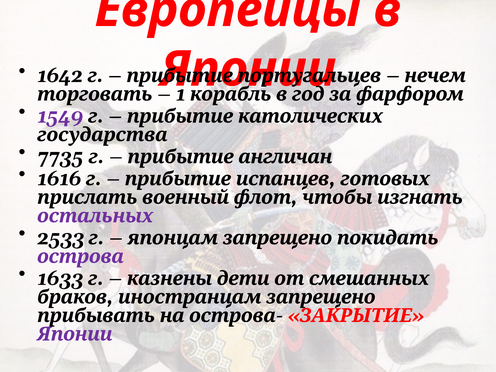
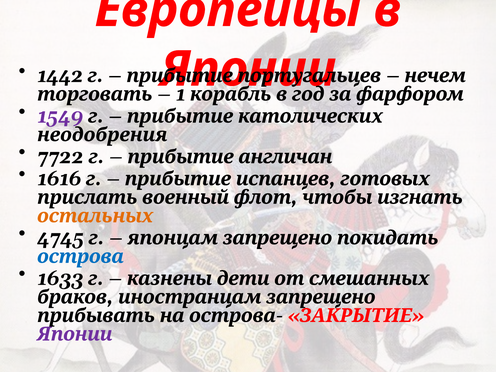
1642: 1642 -> 1442 (60, 76)
государства: государства -> неодобрения (102, 135)
7735: 7735 -> 7722 (60, 157)
остальных colour: purple -> orange (95, 216)
2533: 2533 -> 4745 (61, 238)
острова colour: purple -> blue (80, 256)
